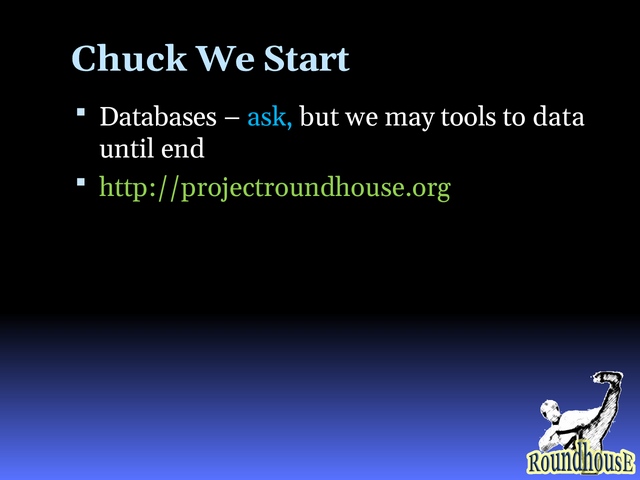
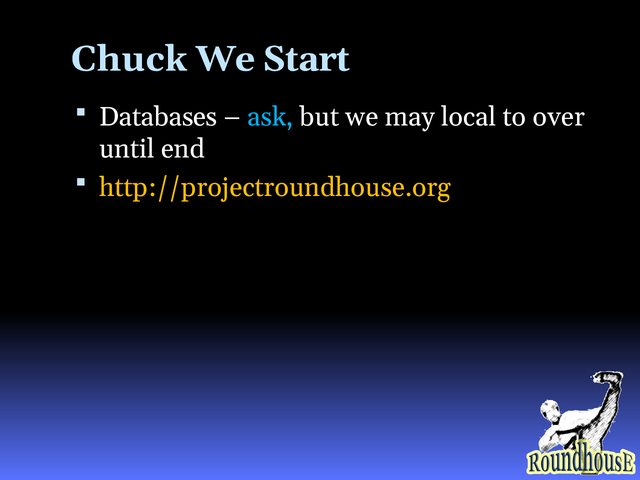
tools: tools -> local (469, 117)
data: data -> over (559, 117)
http://projectroundhouse.org colour: light green -> yellow (275, 187)
